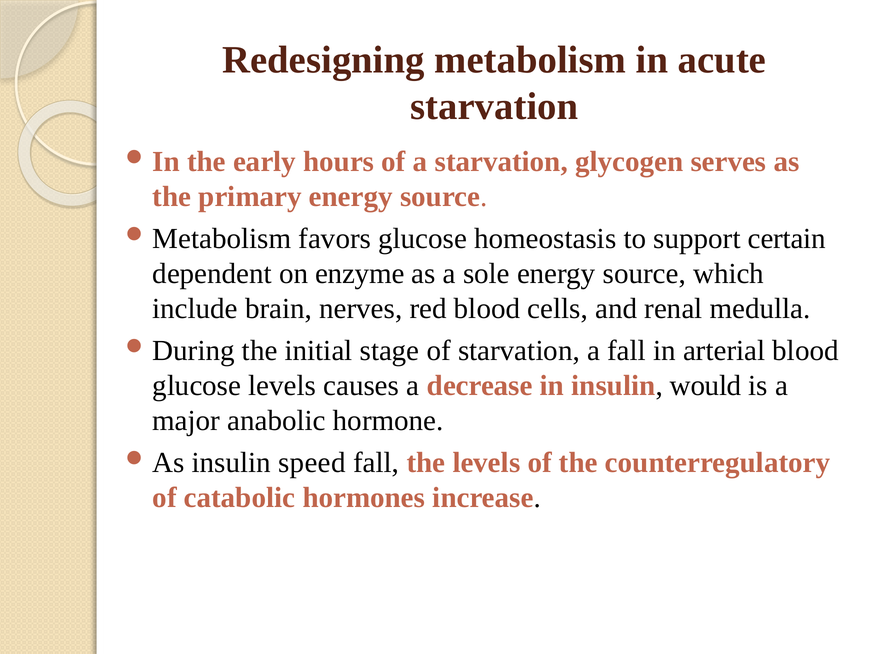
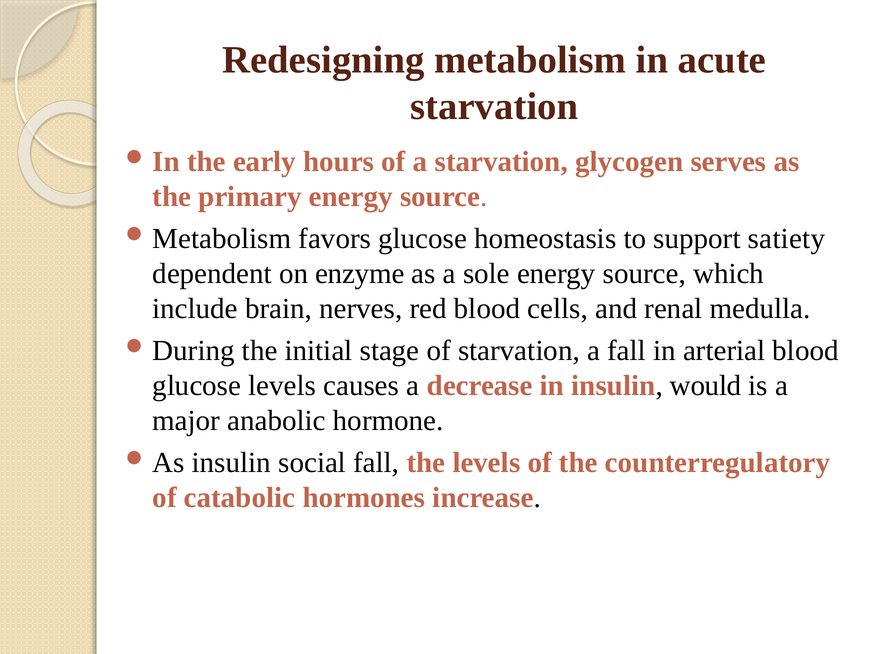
certain: certain -> satiety (787, 239)
speed: speed -> social (312, 463)
